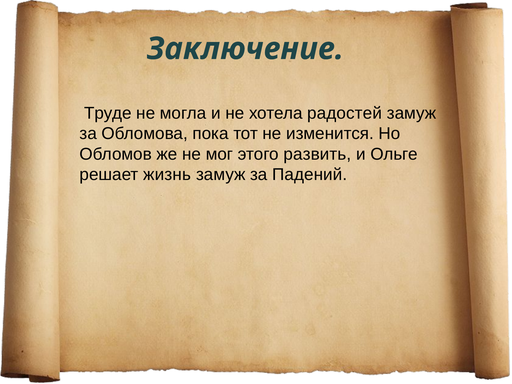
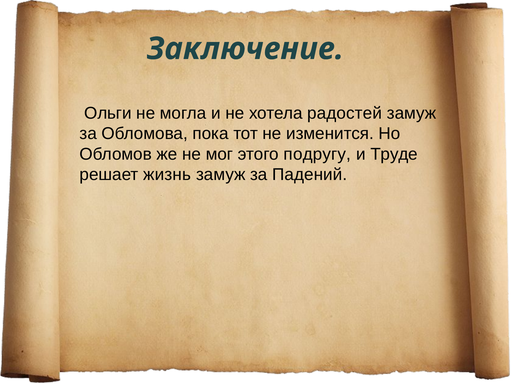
Труде: Труде -> Ольги (108, 113)
развить: развить -> подругу (317, 154)
Ольге: Ольге -> Труде (394, 154)
